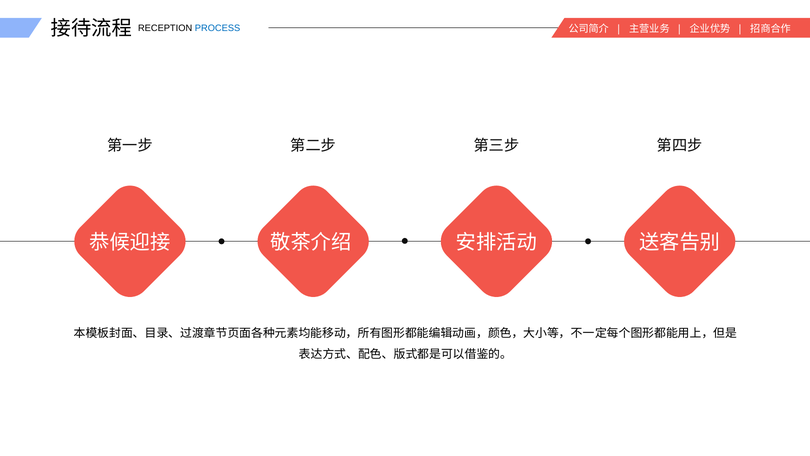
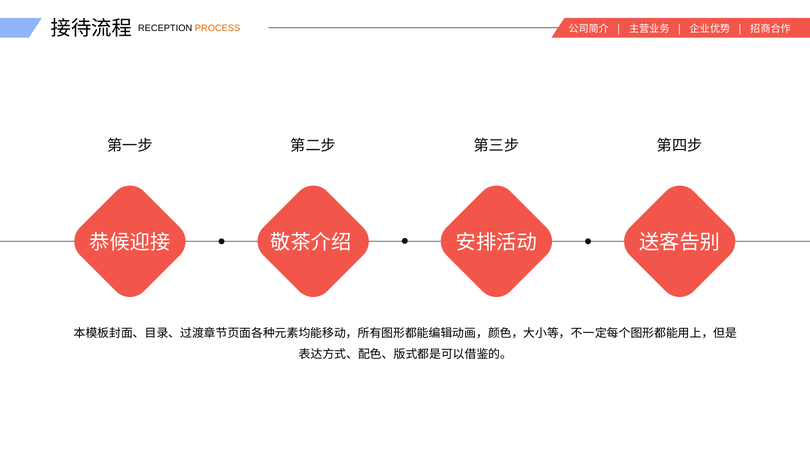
PROCESS colour: blue -> orange (218, 28)
